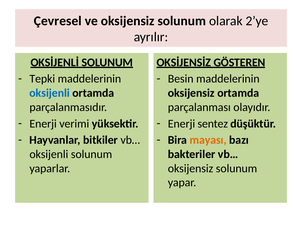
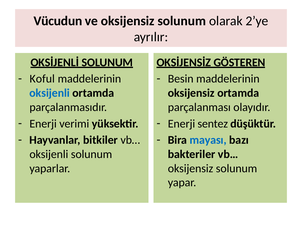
Çevresel: Çevresel -> Vücudun (58, 21)
Tepki: Tepki -> Koful (42, 79)
mayası colour: orange -> blue (208, 140)
